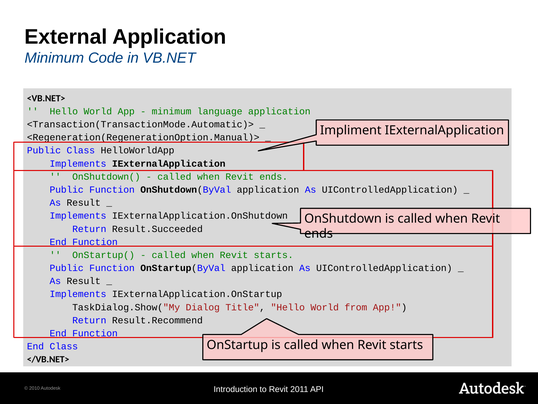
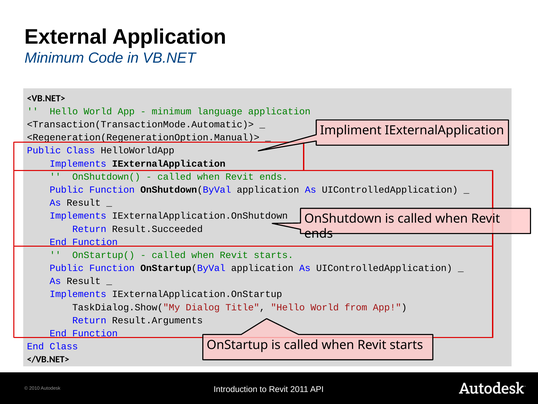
Result.Recommend: Result.Recommend -> Result.Arguments (157, 320)
